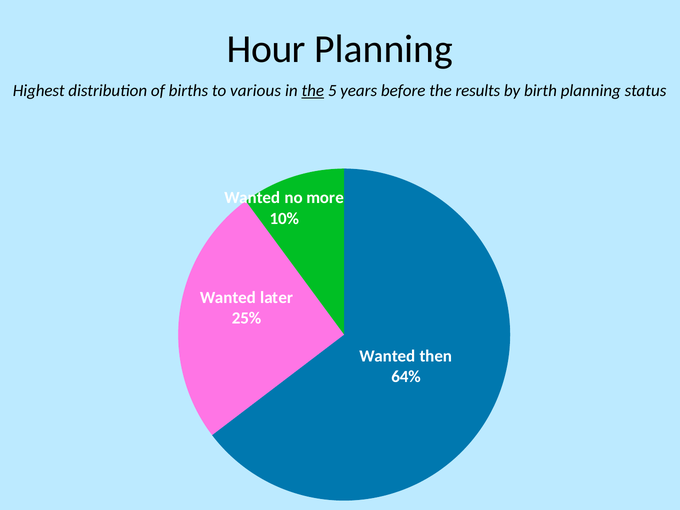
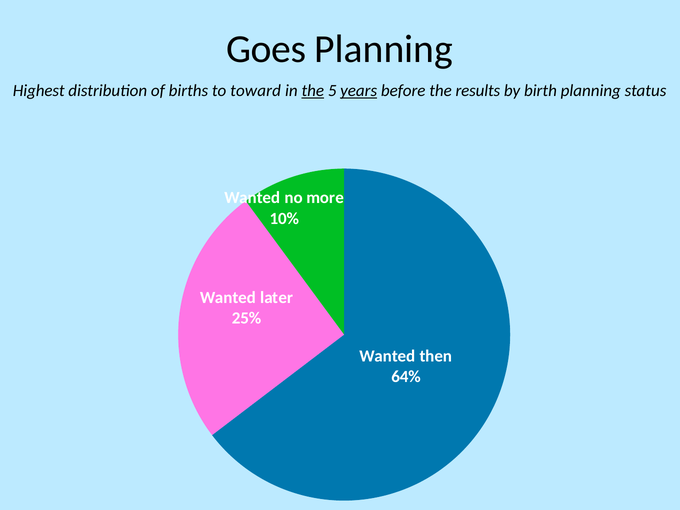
Hour: Hour -> Goes (266, 49)
various: various -> toward (256, 91)
years underline: none -> present (359, 91)
